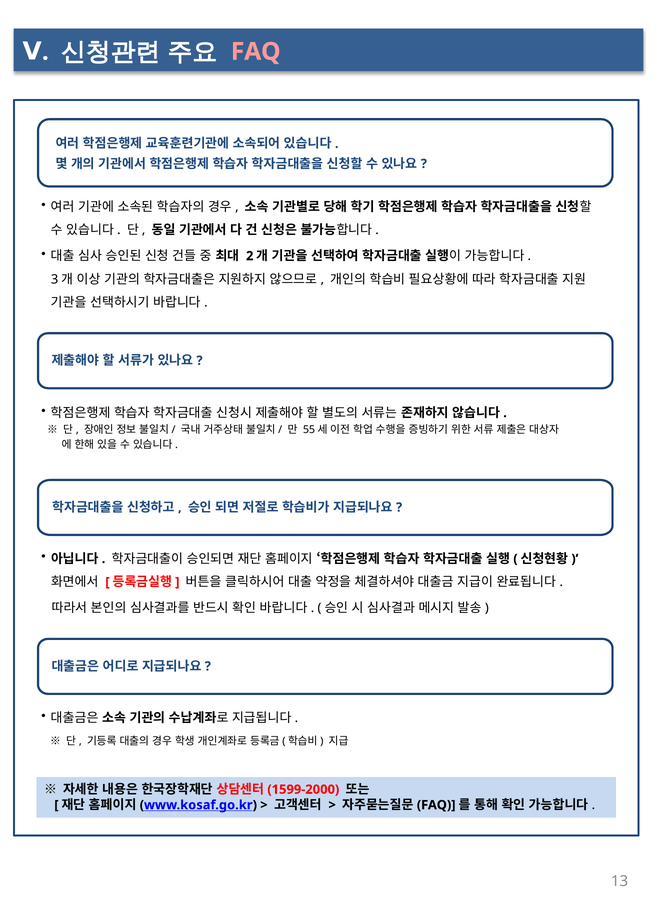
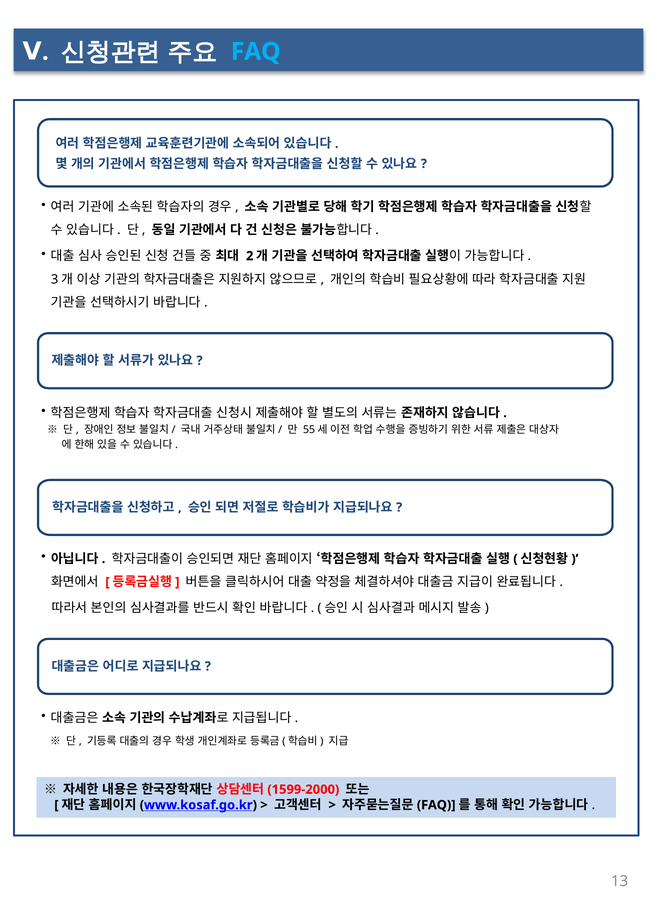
FAQ colour: pink -> light blue (256, 52)
